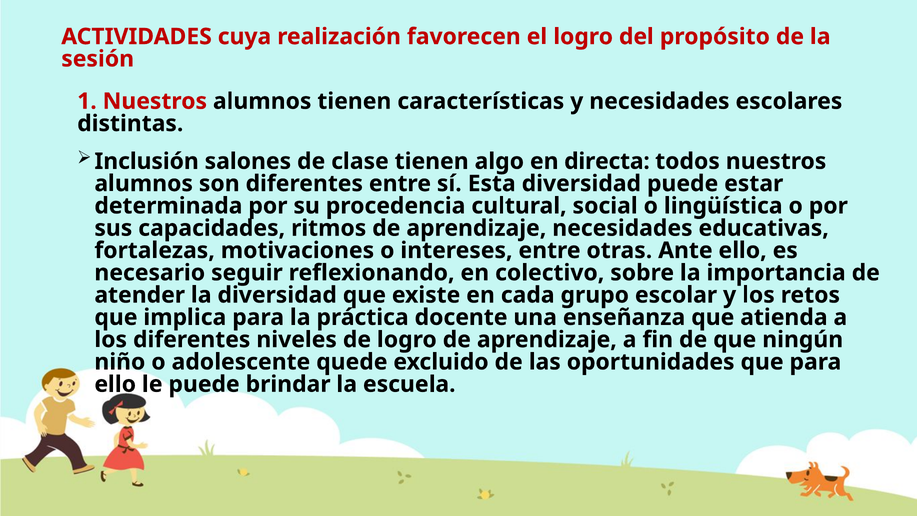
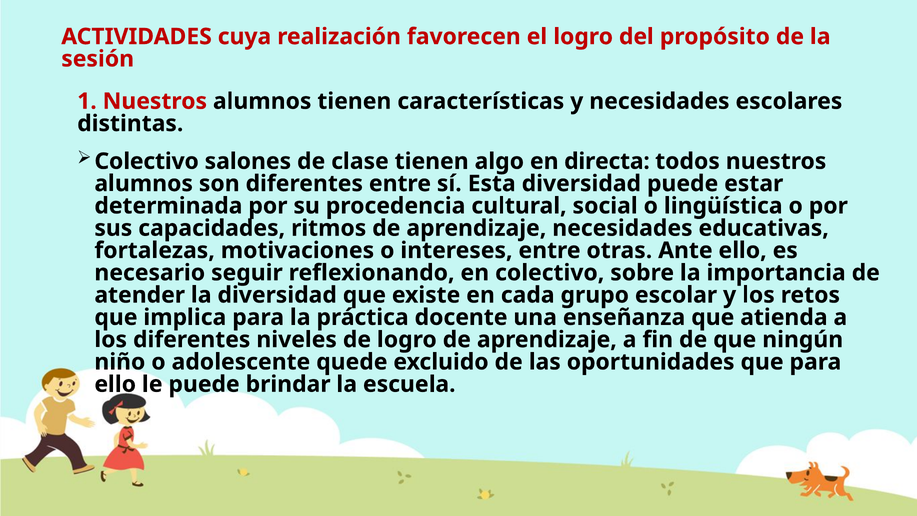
Inclusión: Inclusión -> Colectivo (147, 161)
